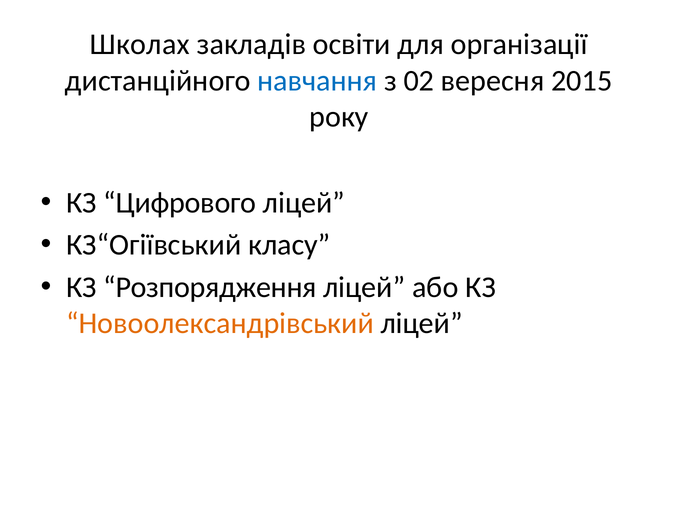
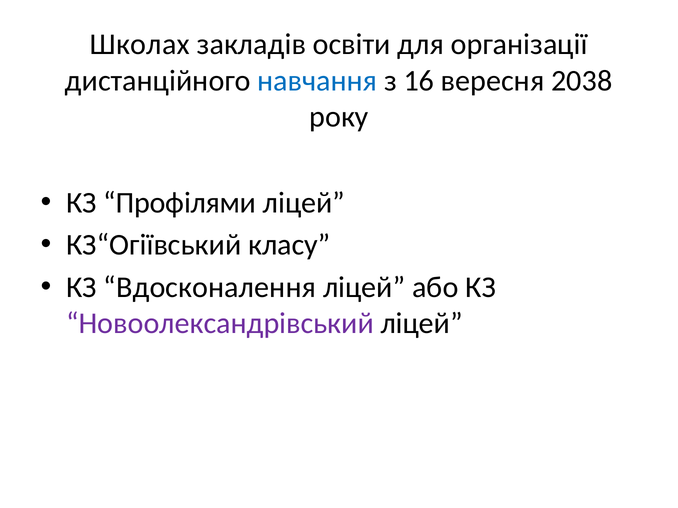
02: 02 -> 16 (419, 81)
2015: 2015 -> 2038 (582, 81)
Цифрового: Цифрового -> Профілями (180, 203)
Розпорядження: Розпорядження -> Вдосконалення (210, 287)
Новоолександрівський colour: orange -> purple (220, 324)
